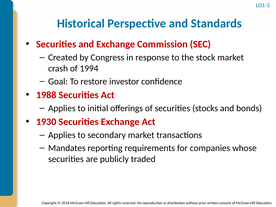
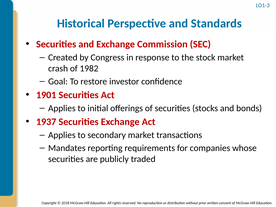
1994: 1994 -> 1982 (89, 69)
1988: 1988 -> 1901 (46, 95)
1930: 1930 -> 1937 (46, 122)
